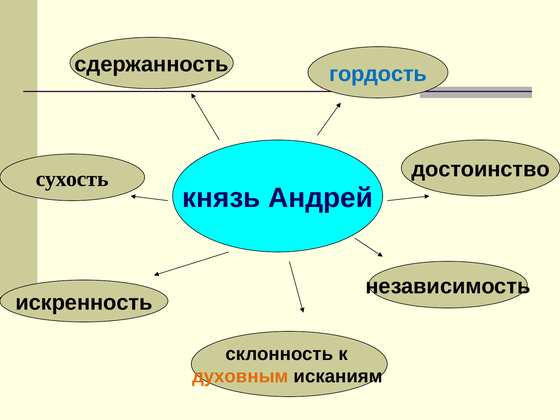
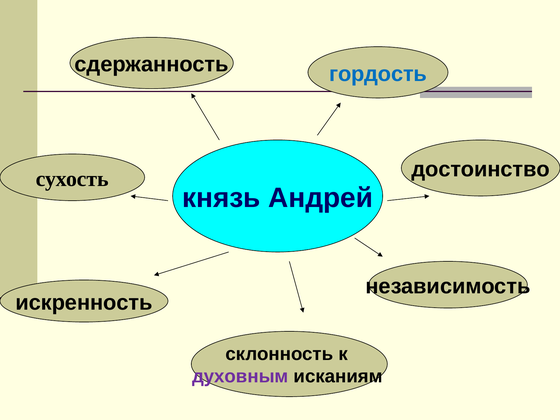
духовным colour: orange -> purple (240, 376)
